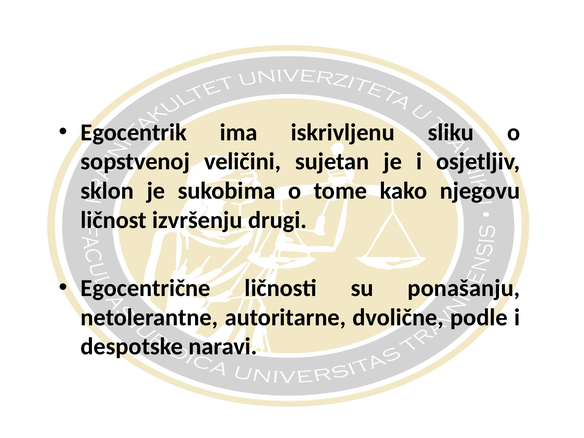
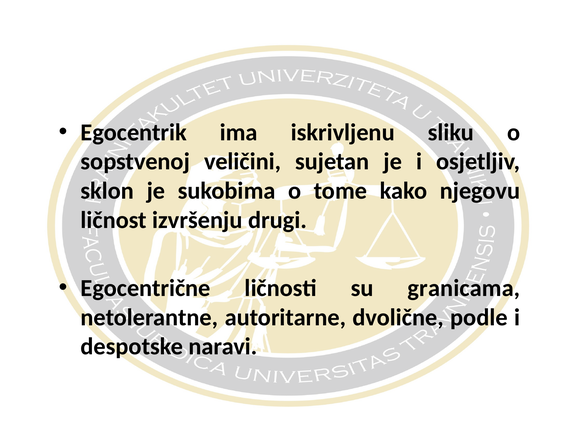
ponašanju: ponašanju -> granicama (464, 288)
